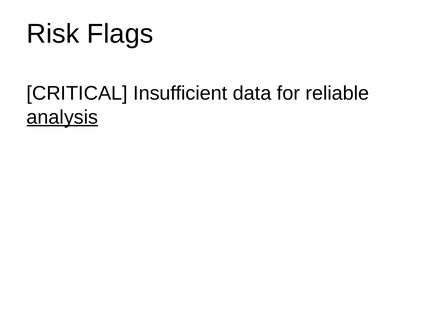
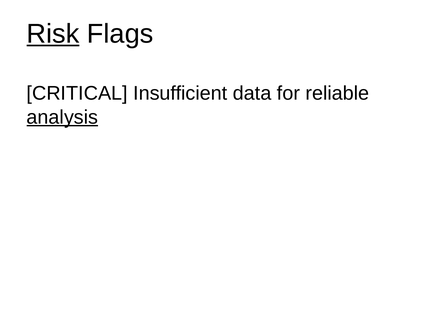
Risk underline: none -> present (53, 34)
